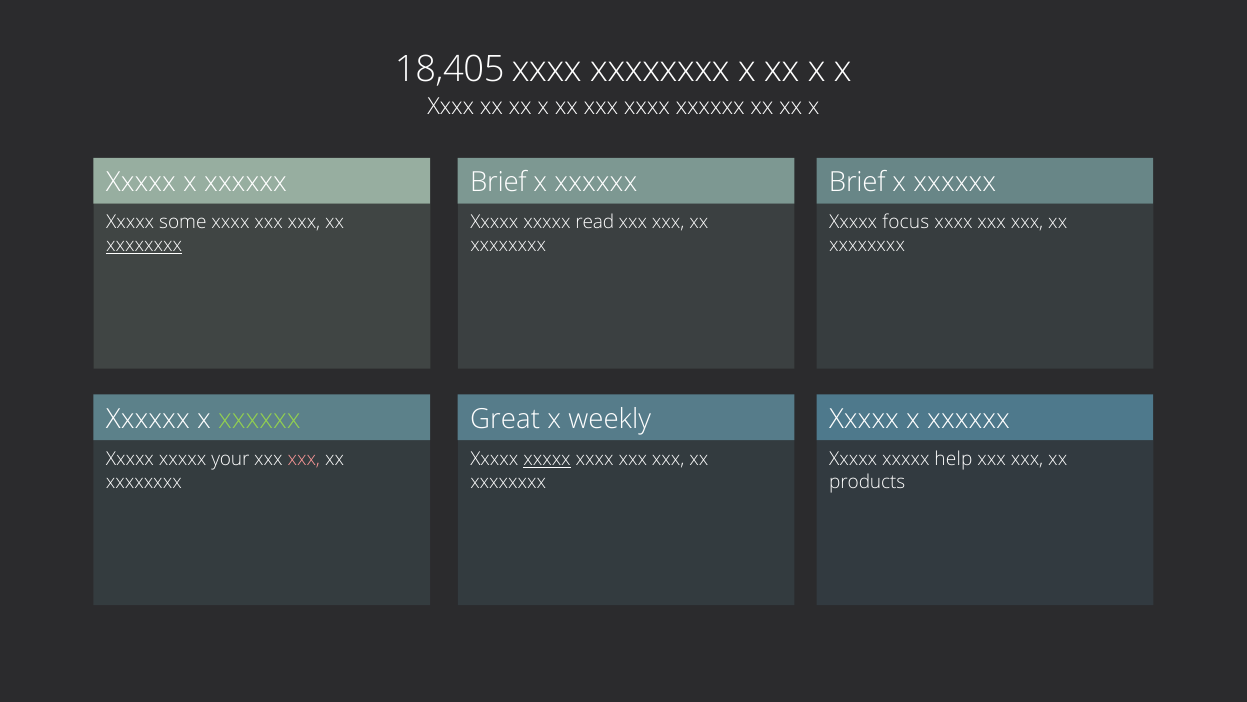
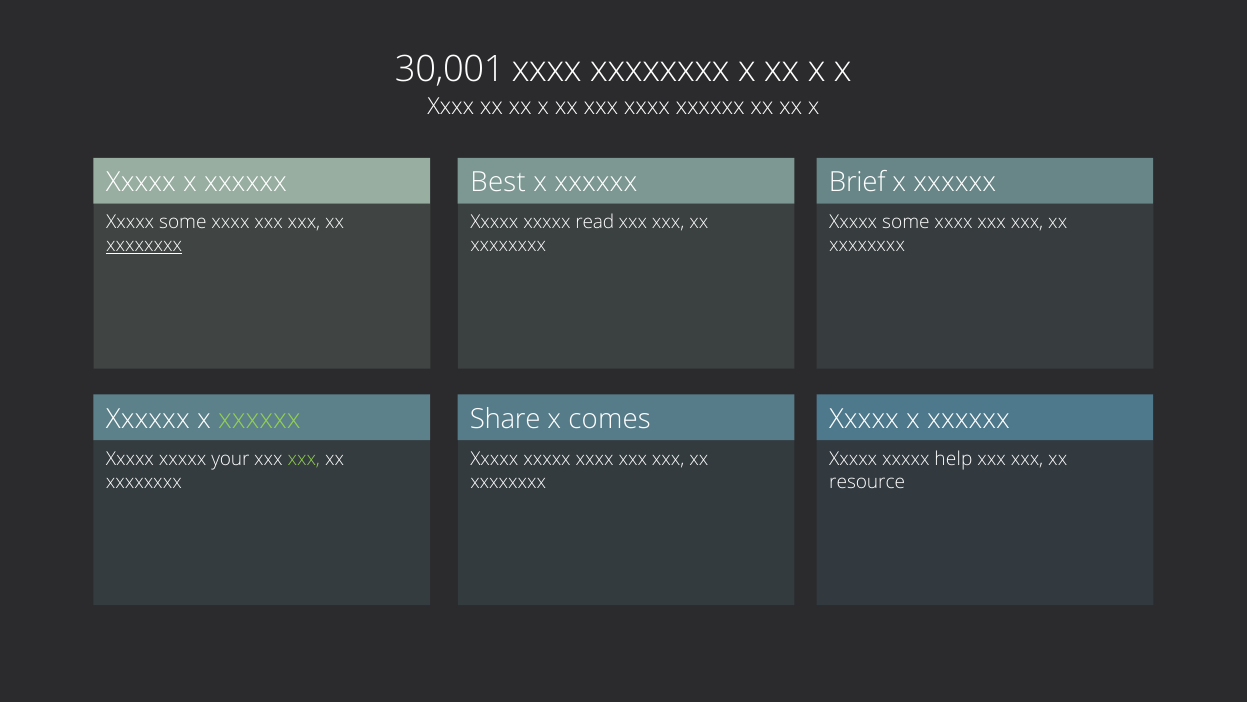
18,405: 18,405 -> 30,001 (450, 70)
Brief: Brief -> Best (498, 183)
focus: focus -> some (906, 222)
Great: Great -> Share (505, 419)
weekly: weekly -> comes (610, 419)
xxx colour: pink -> light green (304, 459)
xxxxx underline: present -> none (547, 459)
products: products -> resource (867, 481)
